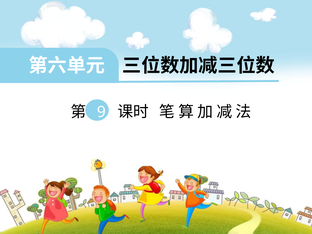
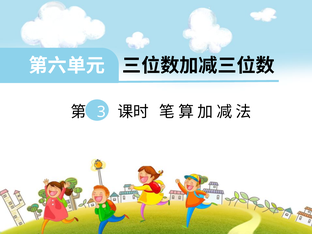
9: 9 -> 3 (101, 112)
